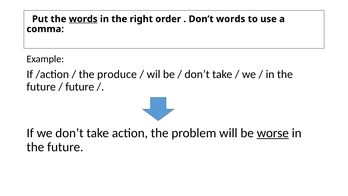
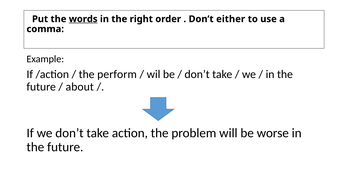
Don’t words: words -> either (231, 19)
produce: produce -> perform (117, 74)
future: future -> about (80, 87)
worse underline: present -> none (273, 133)
